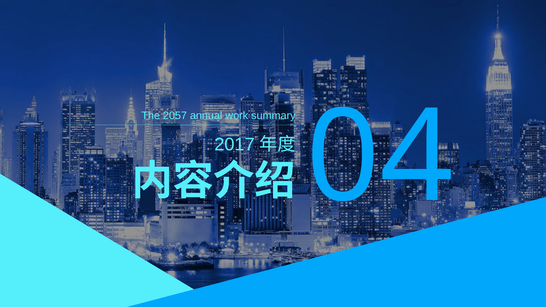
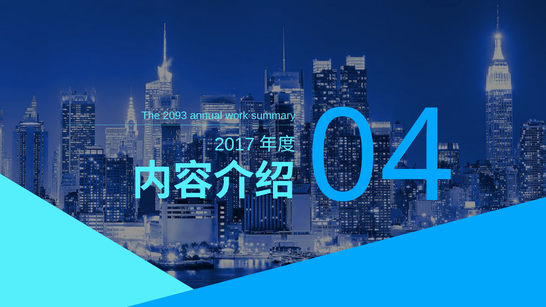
2057: 2057 -> 2093 (175, 116)
